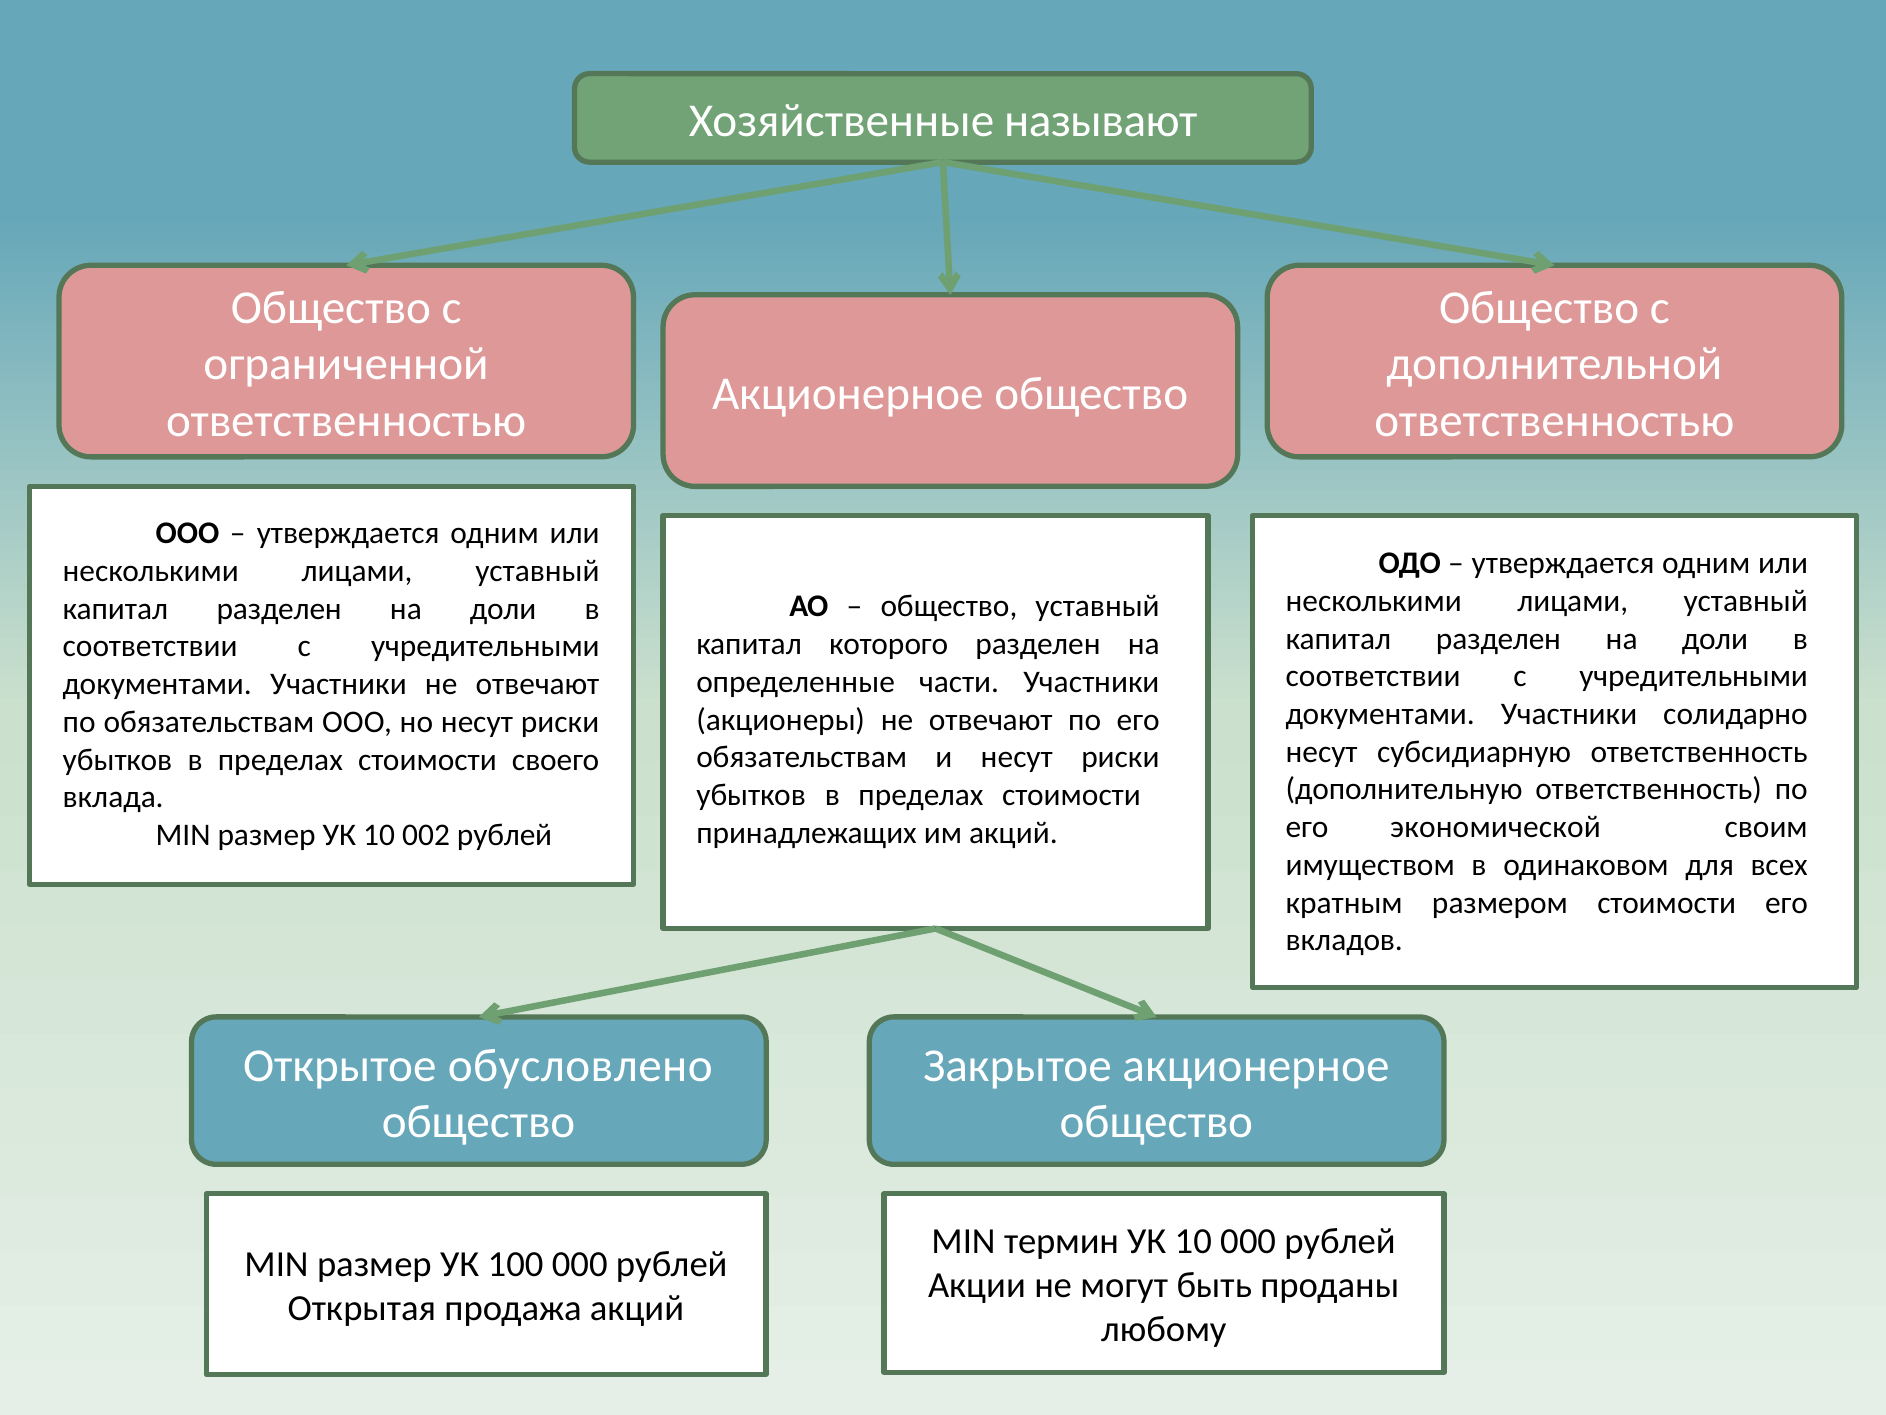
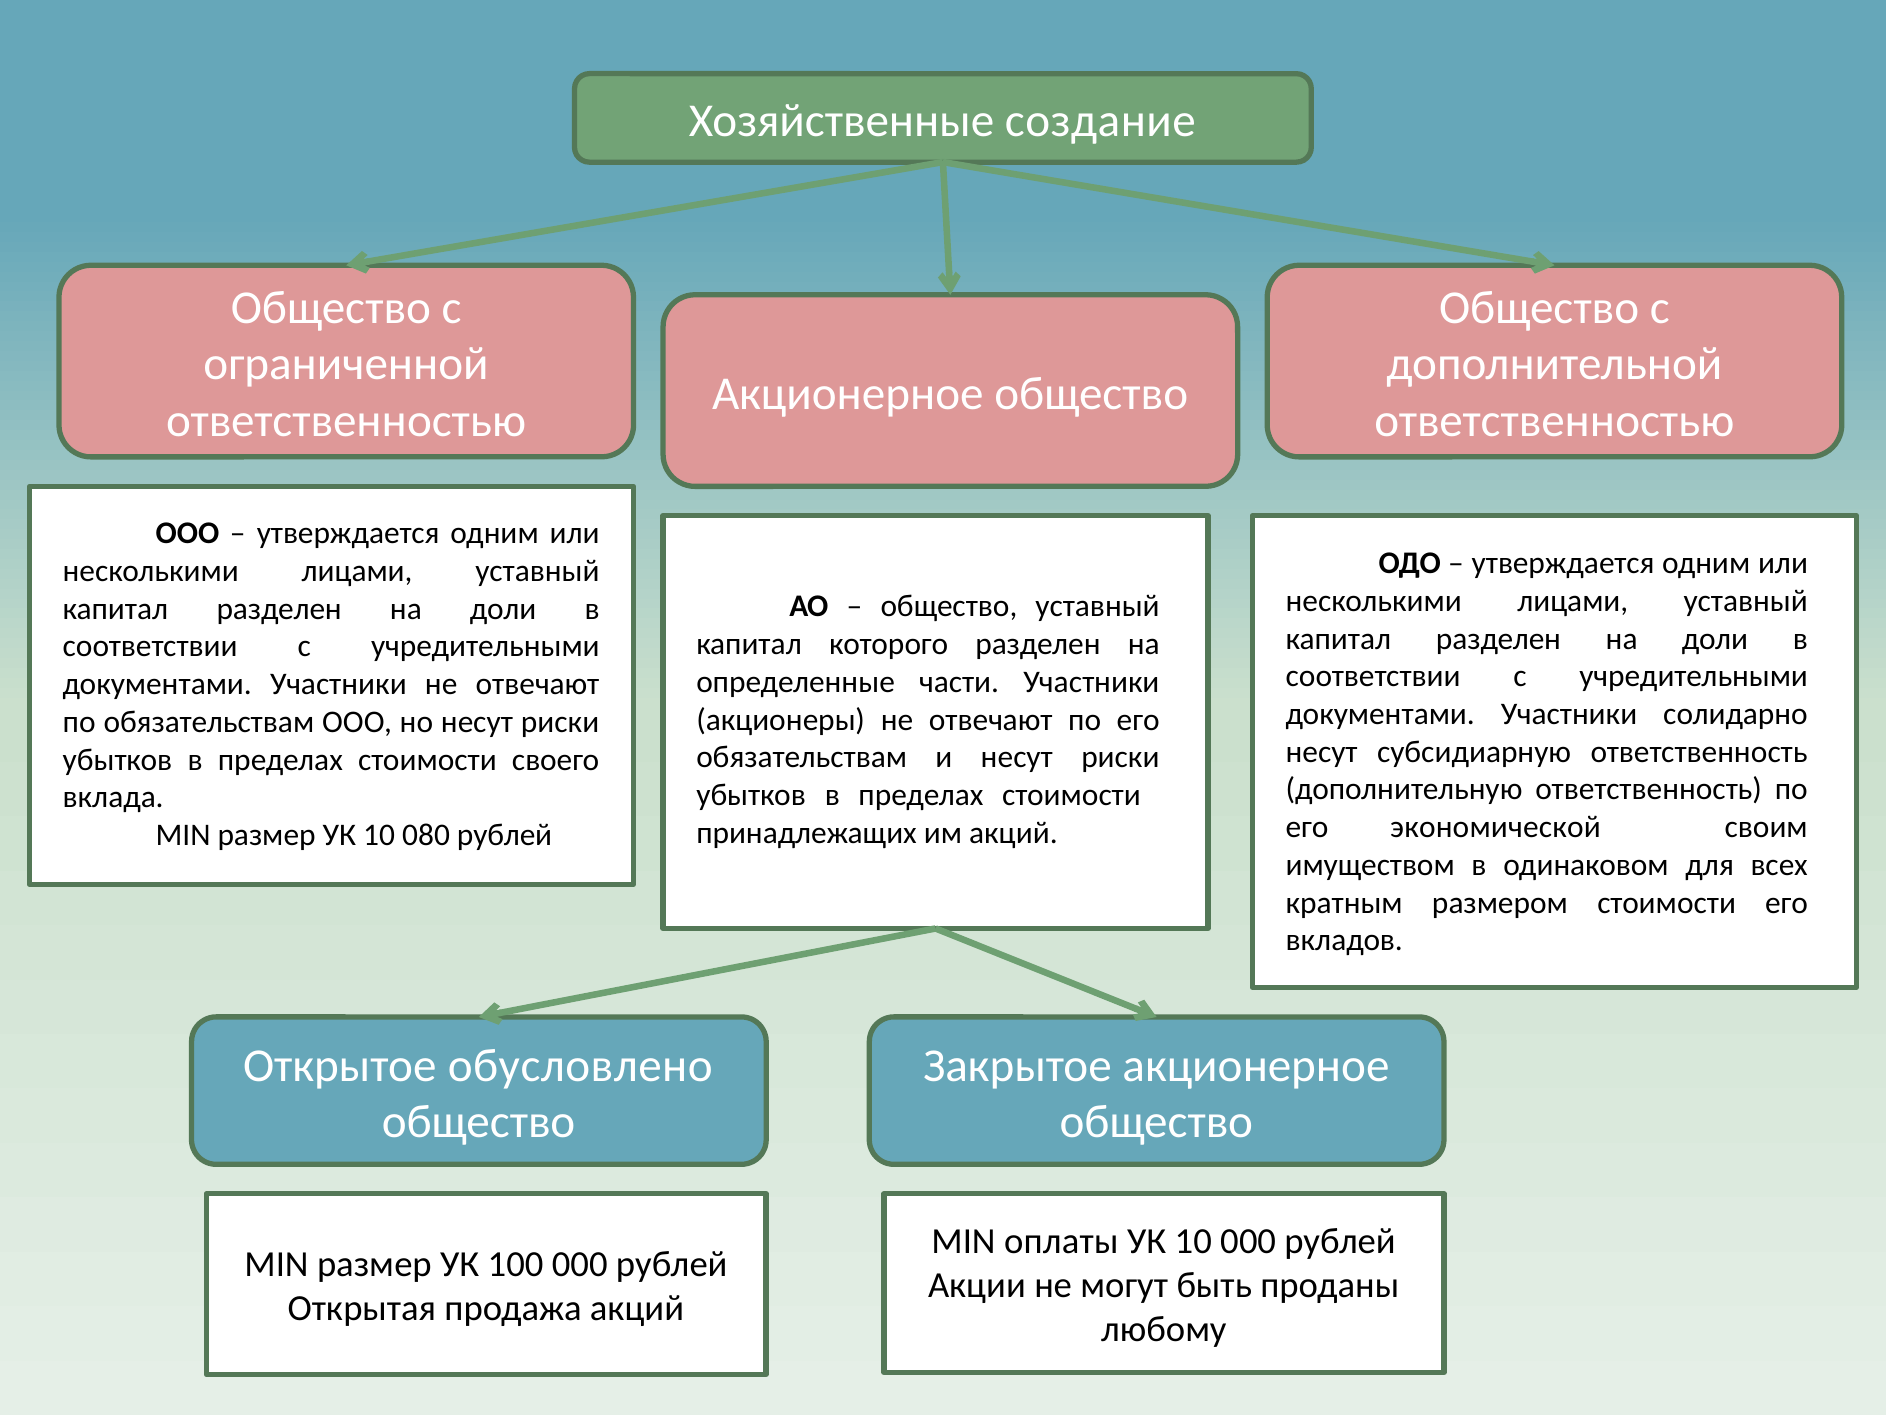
называют: называют -> создание (1100, 121)
002: 002 -> 080 (426, 835)
термин: термин -> оплаты (1061, 1241)
